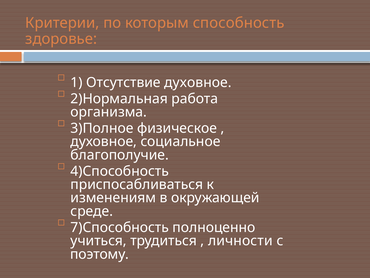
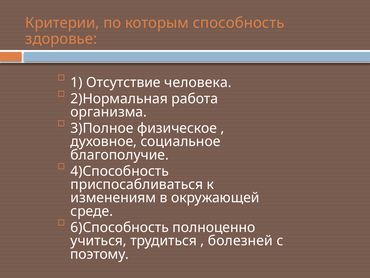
Отсутствие духовное: духовное -> человека (198, 82)
7)Способность: 7)Способность -> 6)Способность (120, 227)
личности: личности -> болезней (240, 240)
